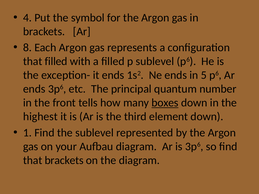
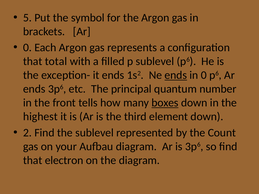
4: 4 -> 5 (27, 18)
8: 8 -> 0 (27, 48)
that filled: filled -> total (56, 61)
ends underline: none -> present (176, 75)
in 5: 5 -> 0 (204, 75)
1: 1 -> 2 (27, 133)
by the Argon: Argon -> Count (222, 133)
that brackets: brackets -> electron (64, 160)
